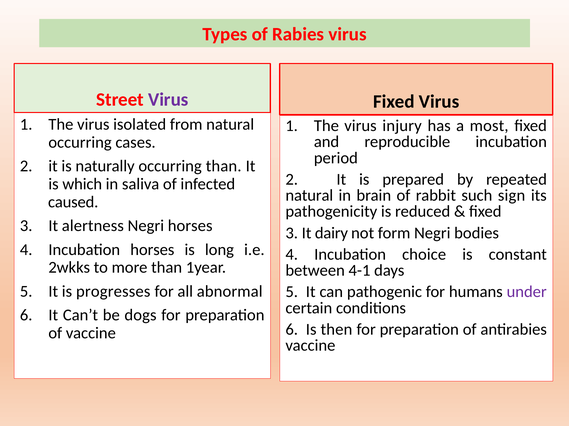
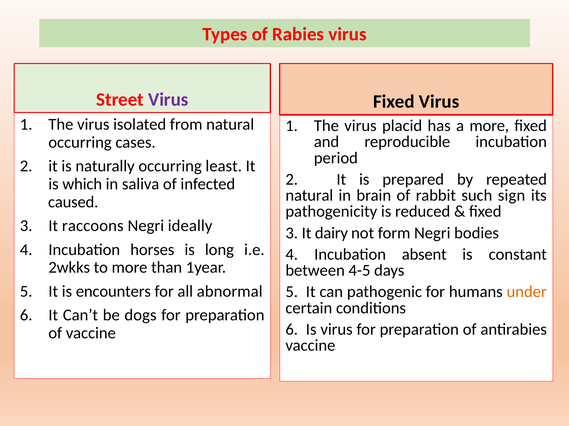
injury: injury -> placid (402, 126)
a most: most -> more (489, 126)
occurring than: than -> least (224, 166)
alertness: alertness -> raccoons (93, 226)
Negri horses: horses -> ideally (190, 226)
choice: choice -> absent (424, 255)
4-1: 4-1 -> 4-5 (359, 271)
progresses: progresses -> encounters (113, 292)
under colour: purple -> orange (527, 292)
Is then: then -> virus (337, 330)
